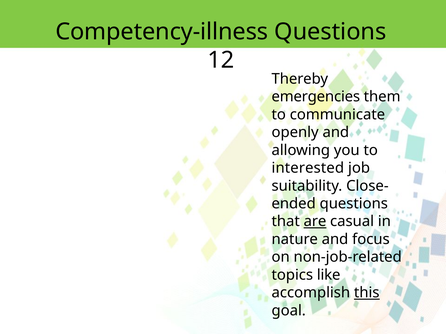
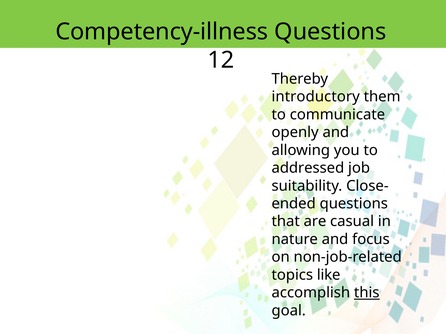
emergencies: emergencies -> introductory (316, 97)
interested: interested -> addressed (308, 168)
are underline: present -> none (315, 222)
